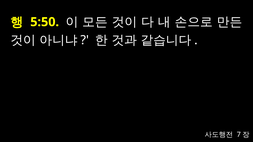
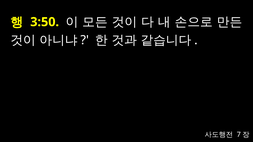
5:50: 5:50 -> 3:50 (45, 22)
